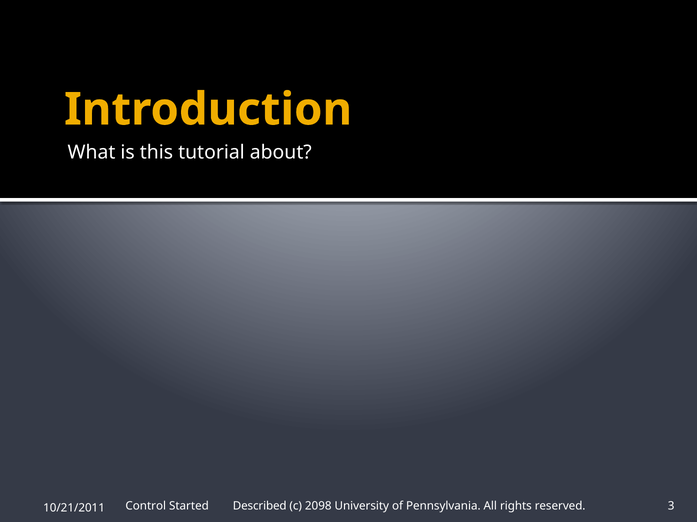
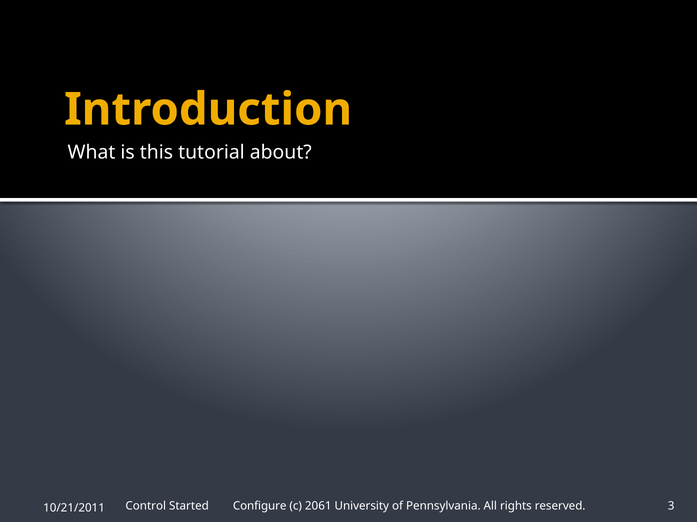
Described: Described -> Configure (260, 507)
2098: 2098 -> 2061 (318, 507)
